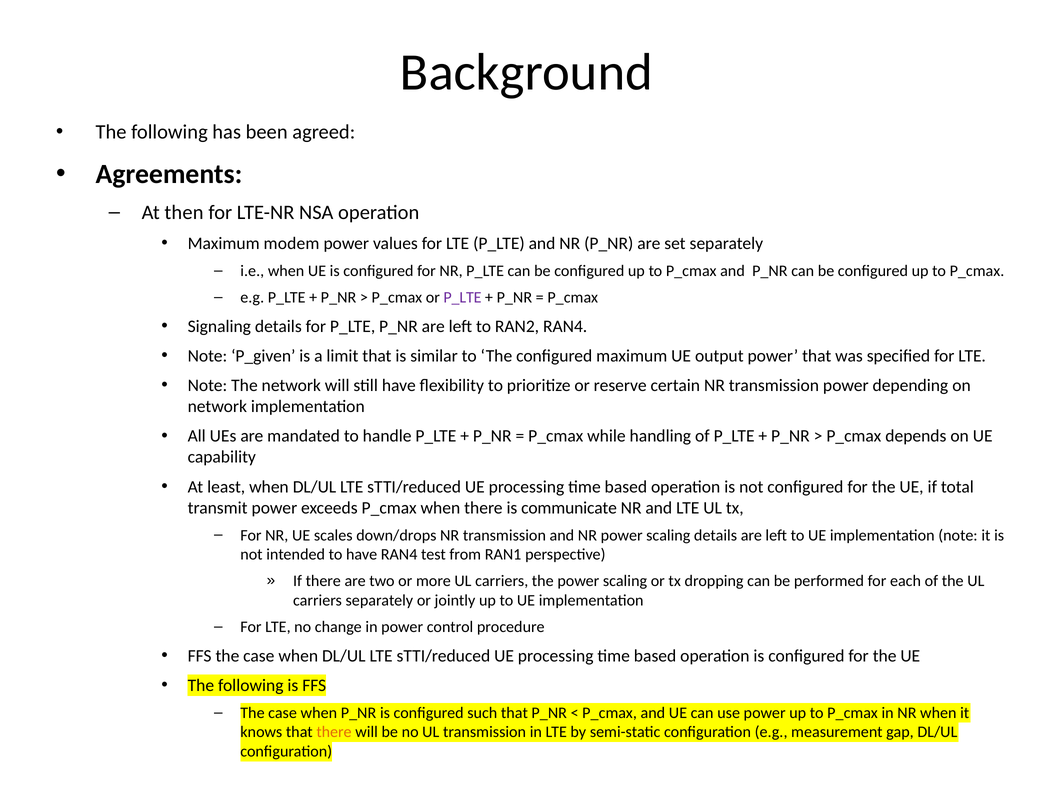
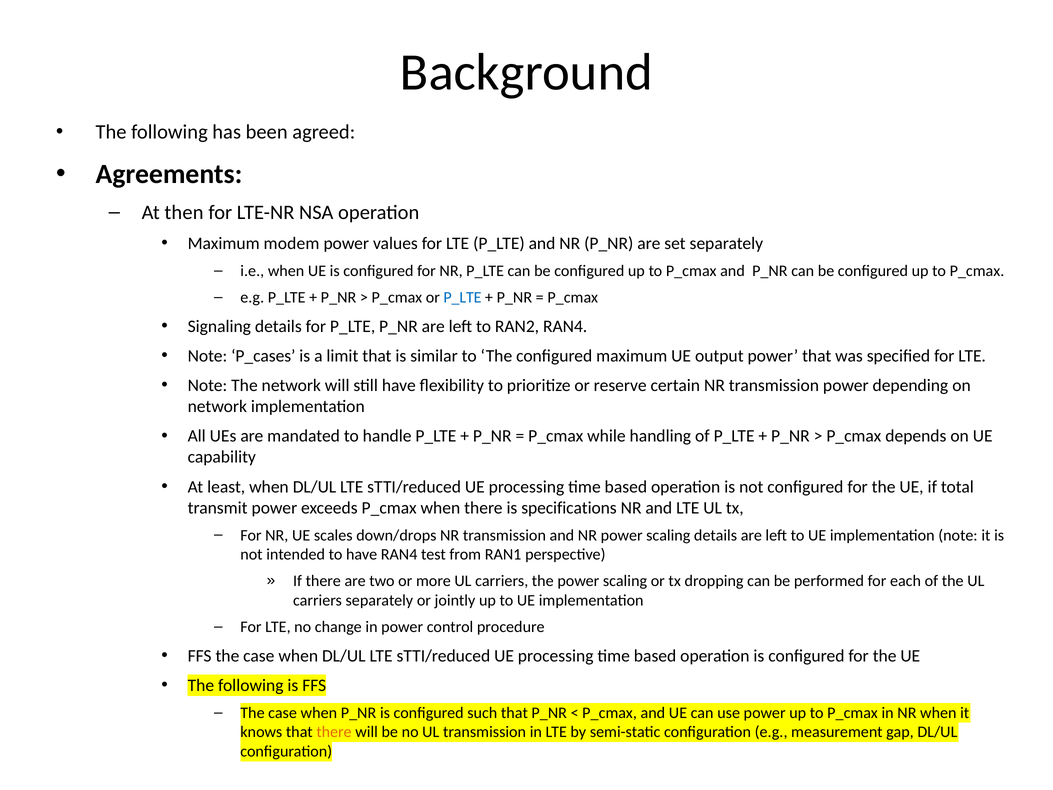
P_LTE colour: purple -> blue (462, 297)
P_given: P_given -> P_cases (263, 356)
communicate: communicate -> specifications (569, 508)
